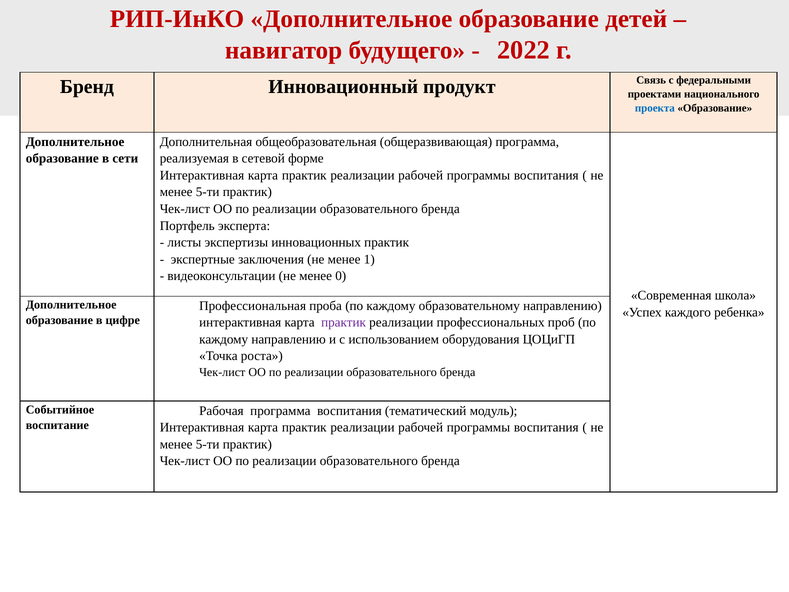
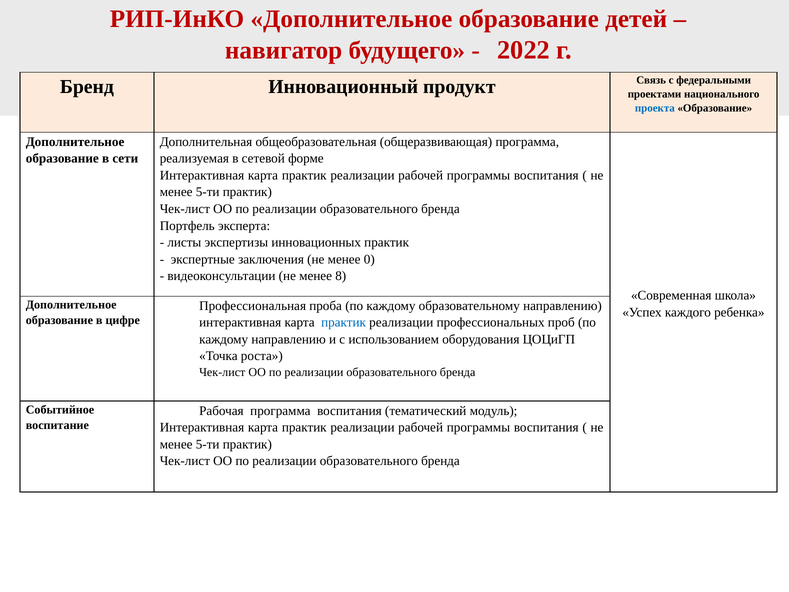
1: 1 -> 0 (369, 259)
0: 0 -> 8 (341, 276)
практик colour: purple -> blue (344, 322)
